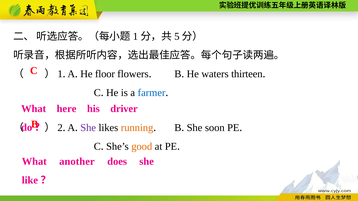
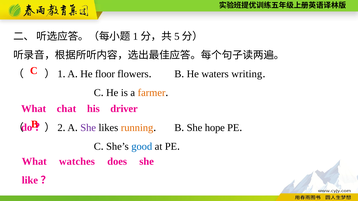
thirteen: thirteen -> writing (247, 74)
farmer colour: blue -> orange (152, 93)
here: here -> chat (66, 109)
soon: soon -> hope (215, 128)
good colour: orange -> blue (142, 147)
another: another -> watches (77, 162)
